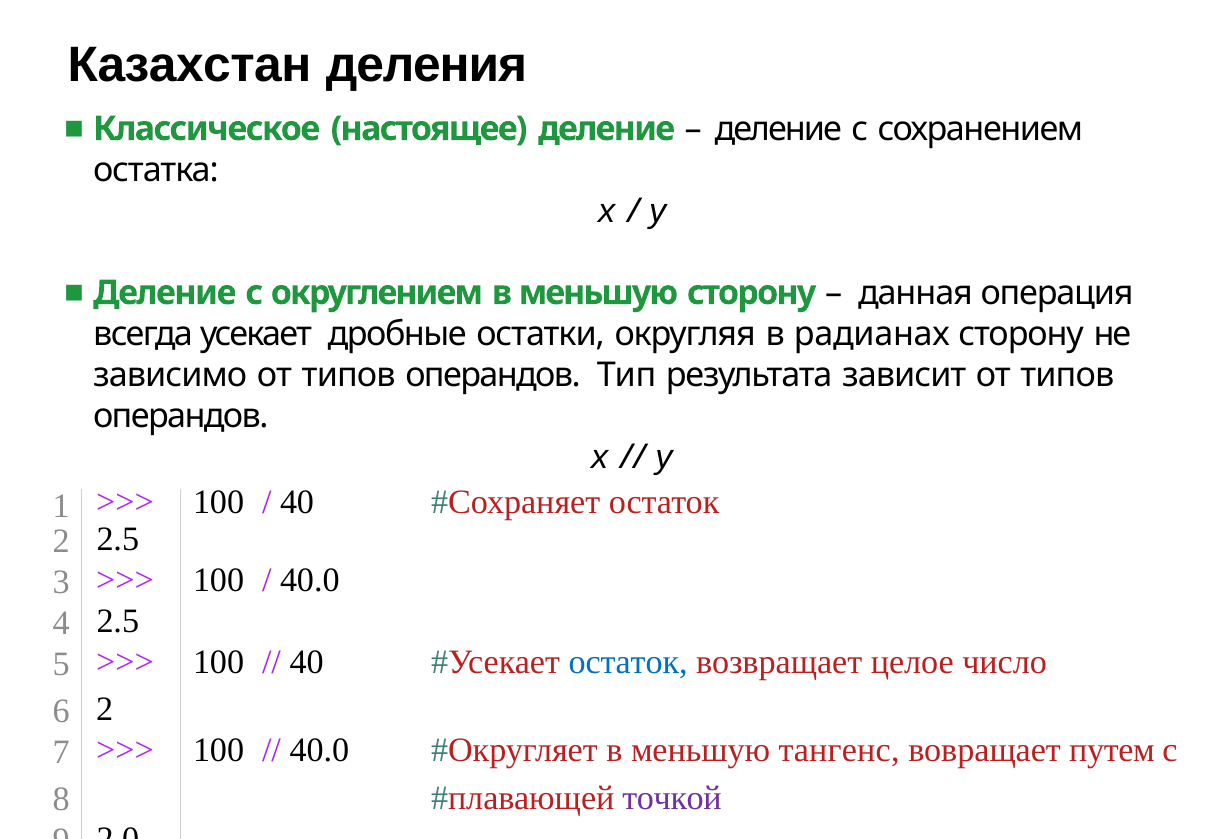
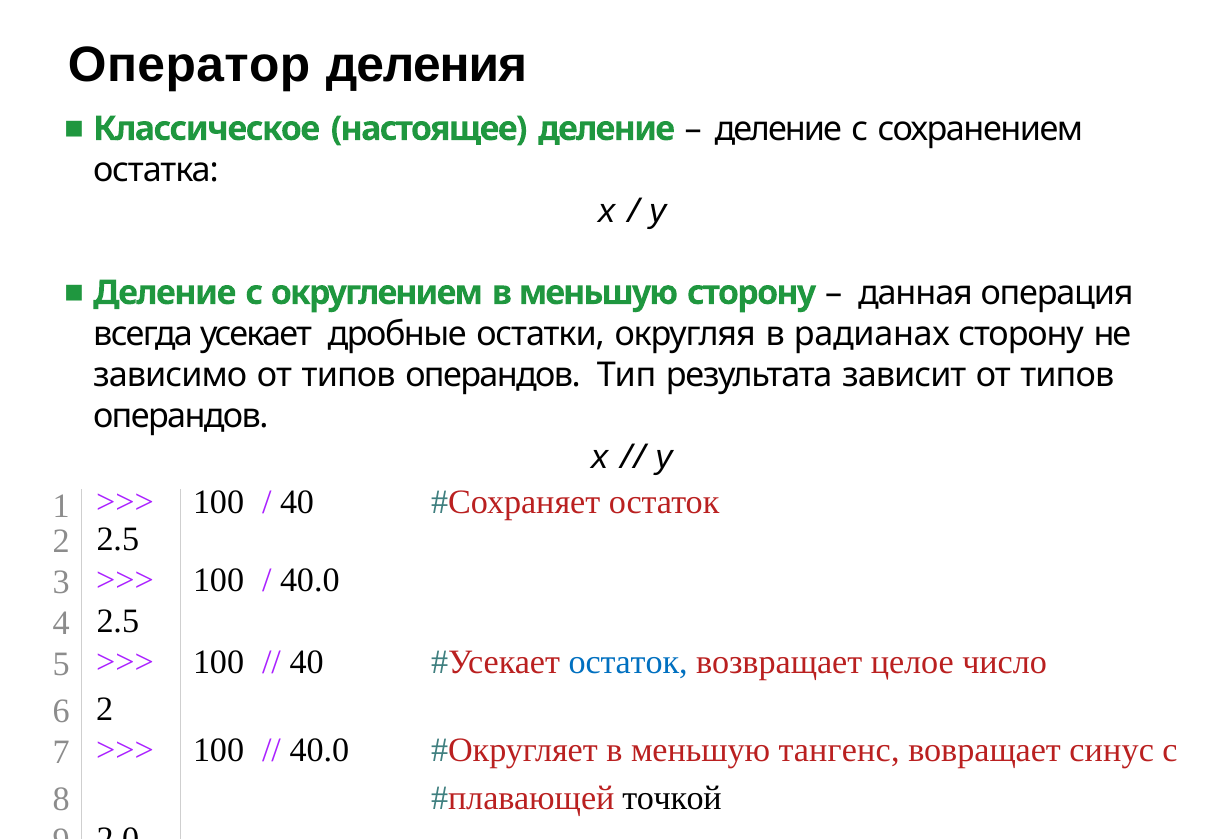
Казахстан: Казахстан -> Оператор (189, 65)
путем: путем -> синус (1112, 751)
точкой colour: purple -> black (672, 798)
